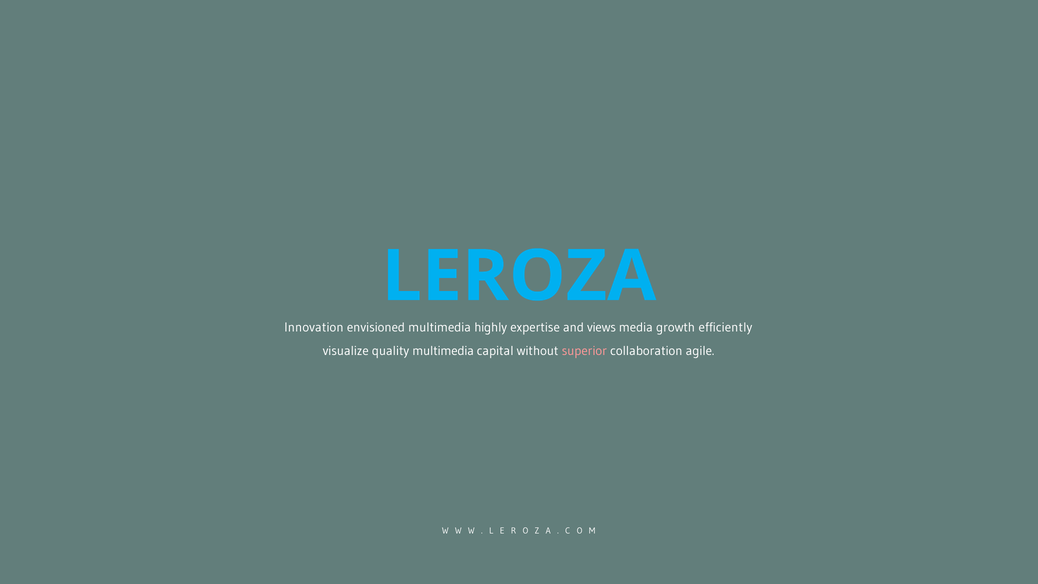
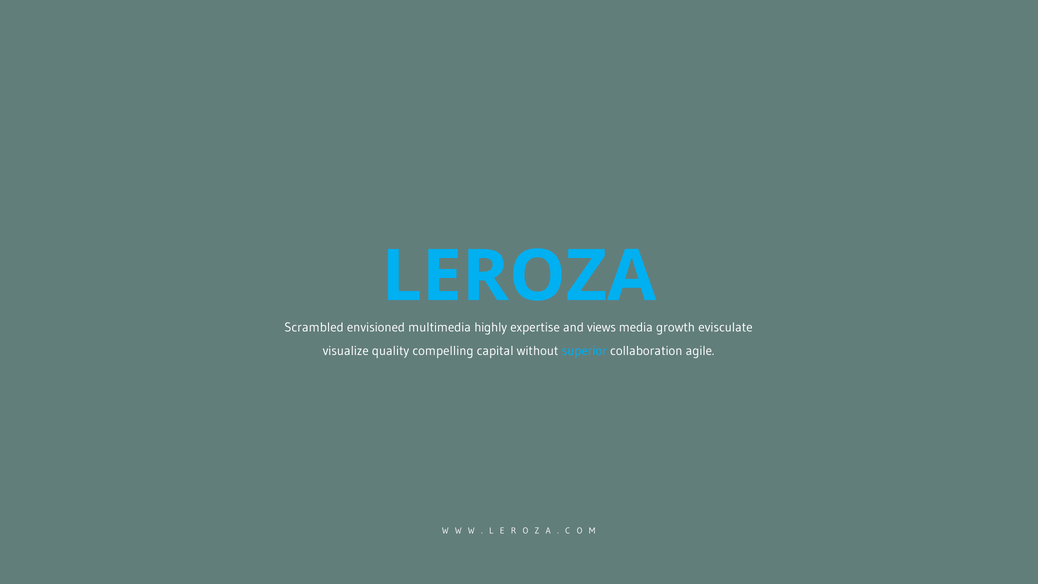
Innovation: Innovation -> Scrambled (314, 327)
efficiently: efficiently -> evisculate (726, 327)
quality multimedia: multimedia -> compelling (443, 351)
superior colour: pink -> light blue (584, 351)
